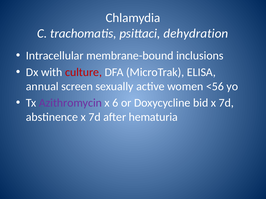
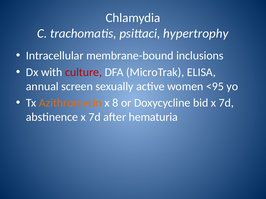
dehydration: dehydration -> hypertrophy (196, 33)
<56: <56 -> <95 (215, 87)
Azithromycin colour: purple -> orange (70, 103)
6: 6 -> 8 (115, 103)
